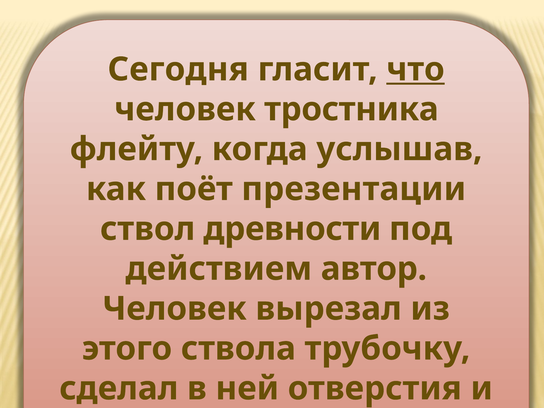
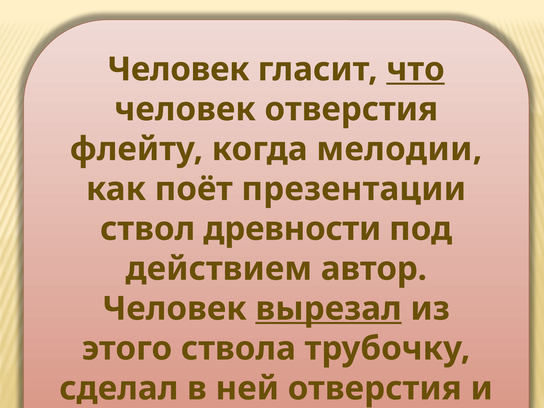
Сегодня: Сегодня -> Человек (178, 69)
человек тростника: тростника -> отверстия (351, 109)
услышав: услышав -> мелодии (399, 149)
вырезал underline: none -> present (329, 309)
